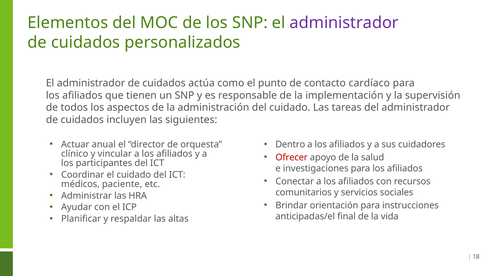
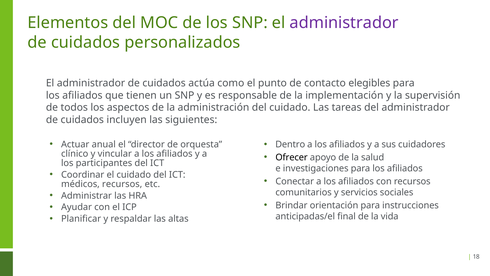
cardíaco: cardíaco -> elegibles (369, 83)
Ofrecer colour: red -> black (292, 157)
médicos paciente: paciente -> recursos (122, 184)
